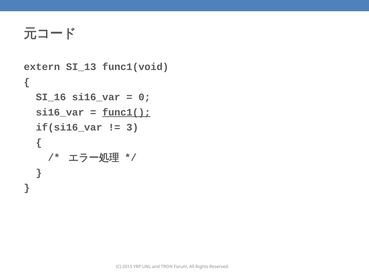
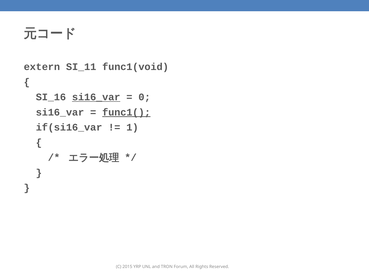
SI_13: SI_13 -> SI_11 (81, 67)
si16_var underline: none -> present (96, 97)
3: 3 -> 1 (132, 128)
